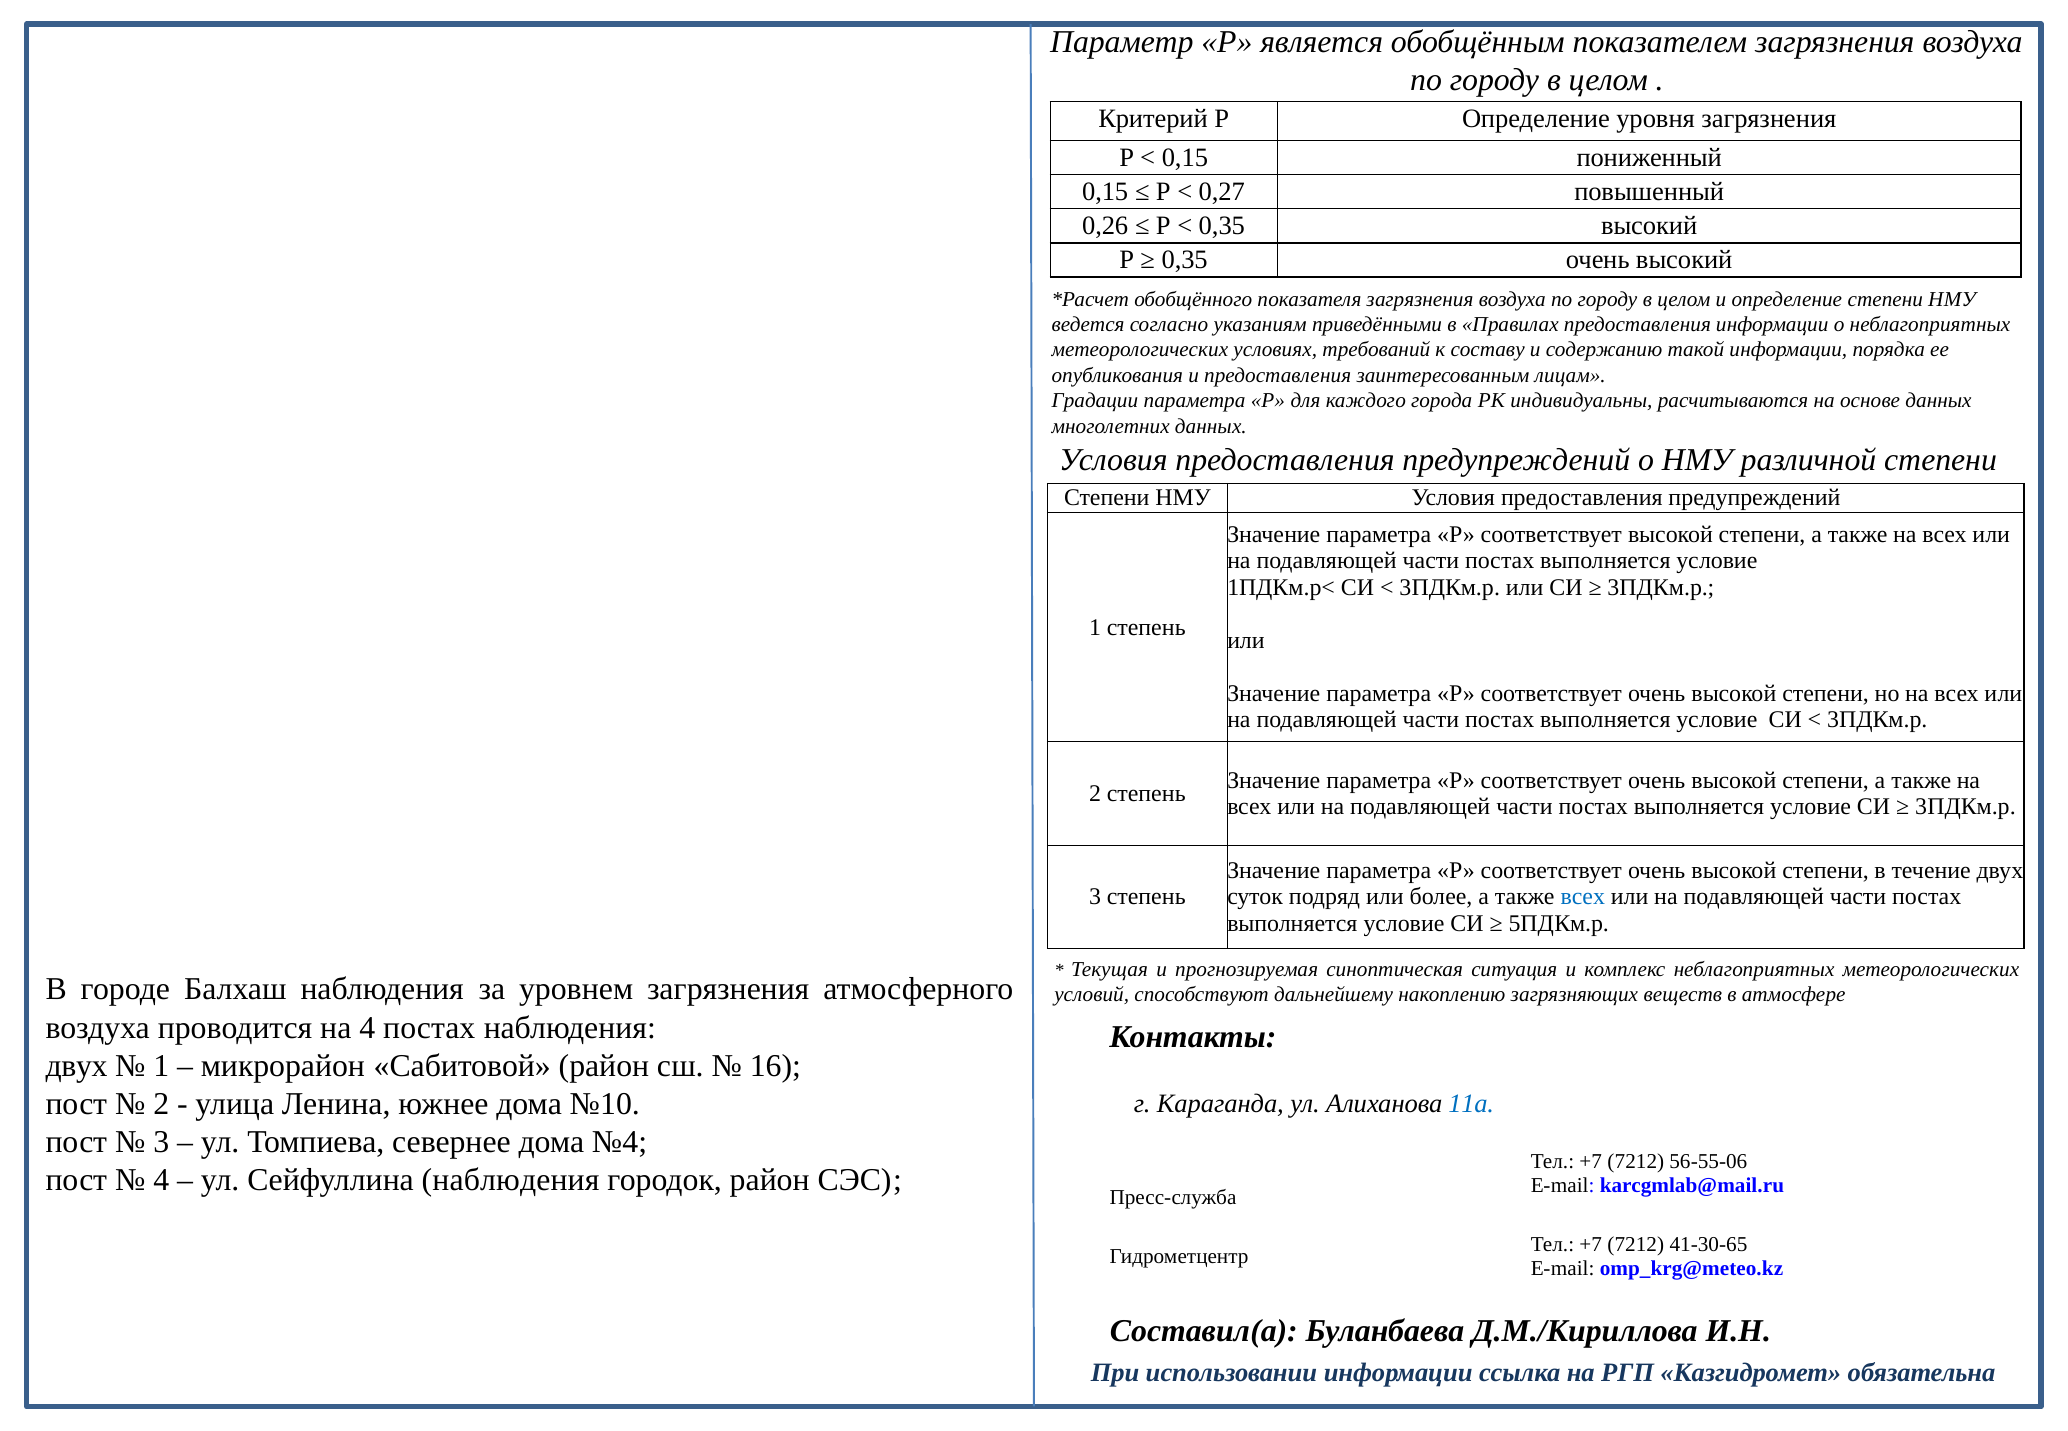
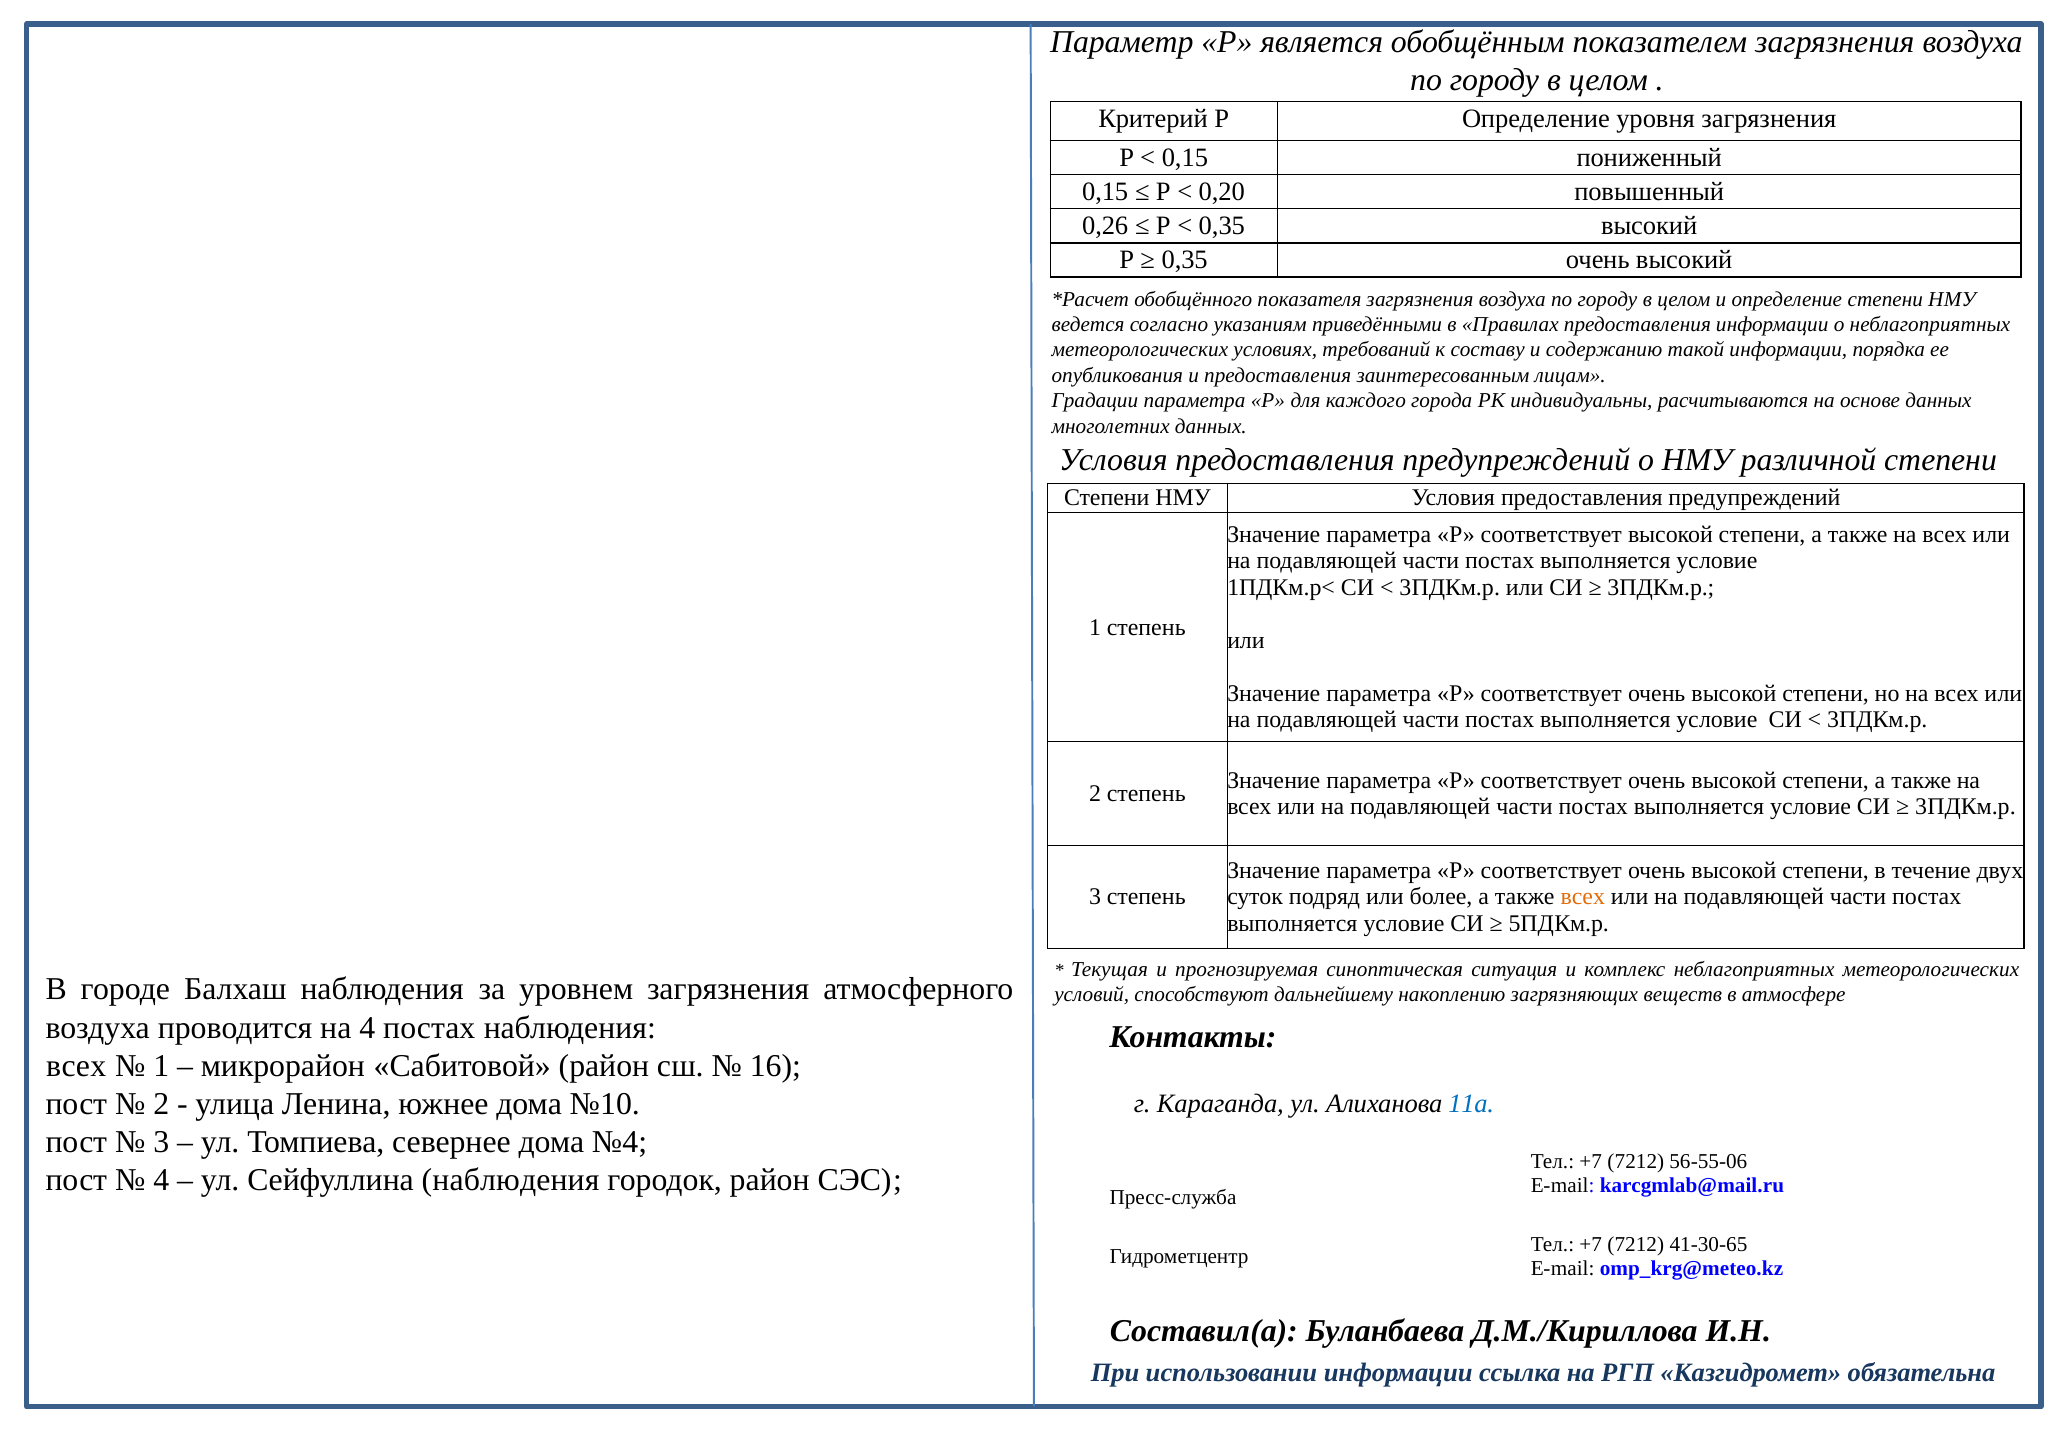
0,27: 0,27 -> 0,20 (1222, 192)
всех colour: blue -> orange (1583, 897)
двух: двух -> всех (76, 1066)
